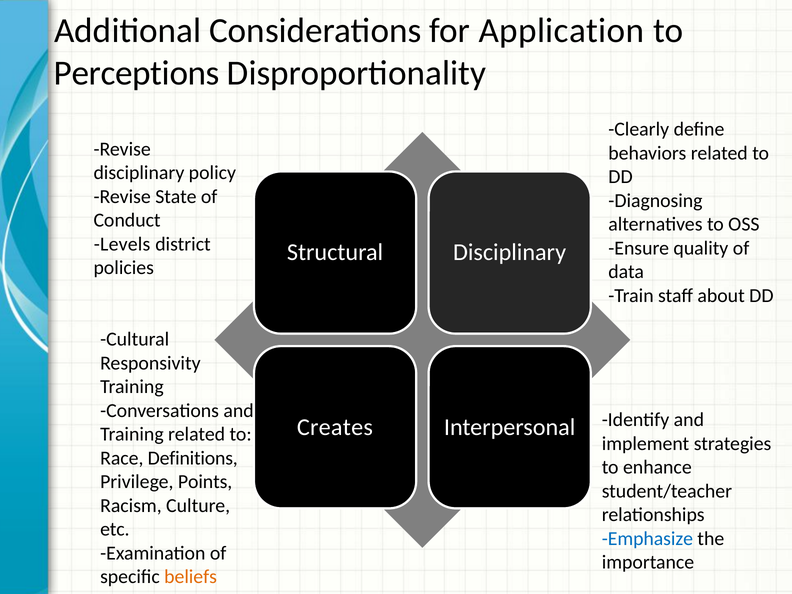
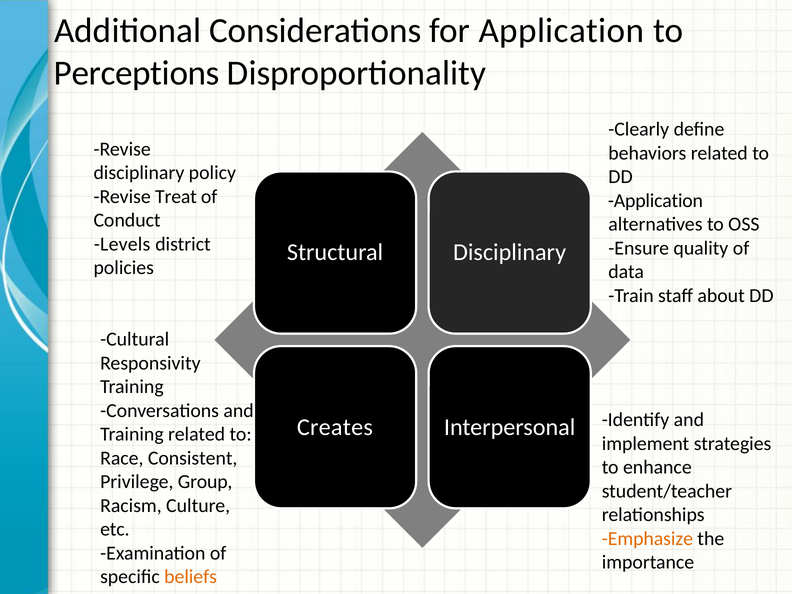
State: State -> Treat (176, 197)
Diagnosing: Diagnosing -> Application (655, 201)
Definitions: Definitions -> Consistent (193, 458)
Points: Points -> Group (205, 482)
Emphasize colour: blue -> orange (647, 539)
